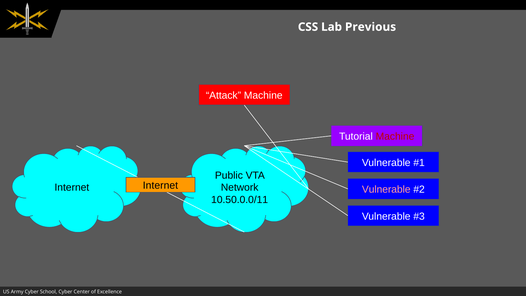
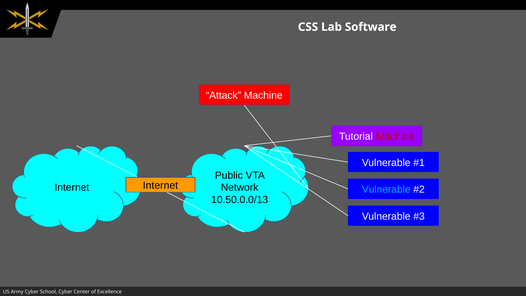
Previous: Previous -> Software (371, 27)
Vulnerable colour: pink -> light blue (386, 189)
10.50.0.0/11: 10.50.0.0/11 -> 10.50.0.0/13 (240, 200)
